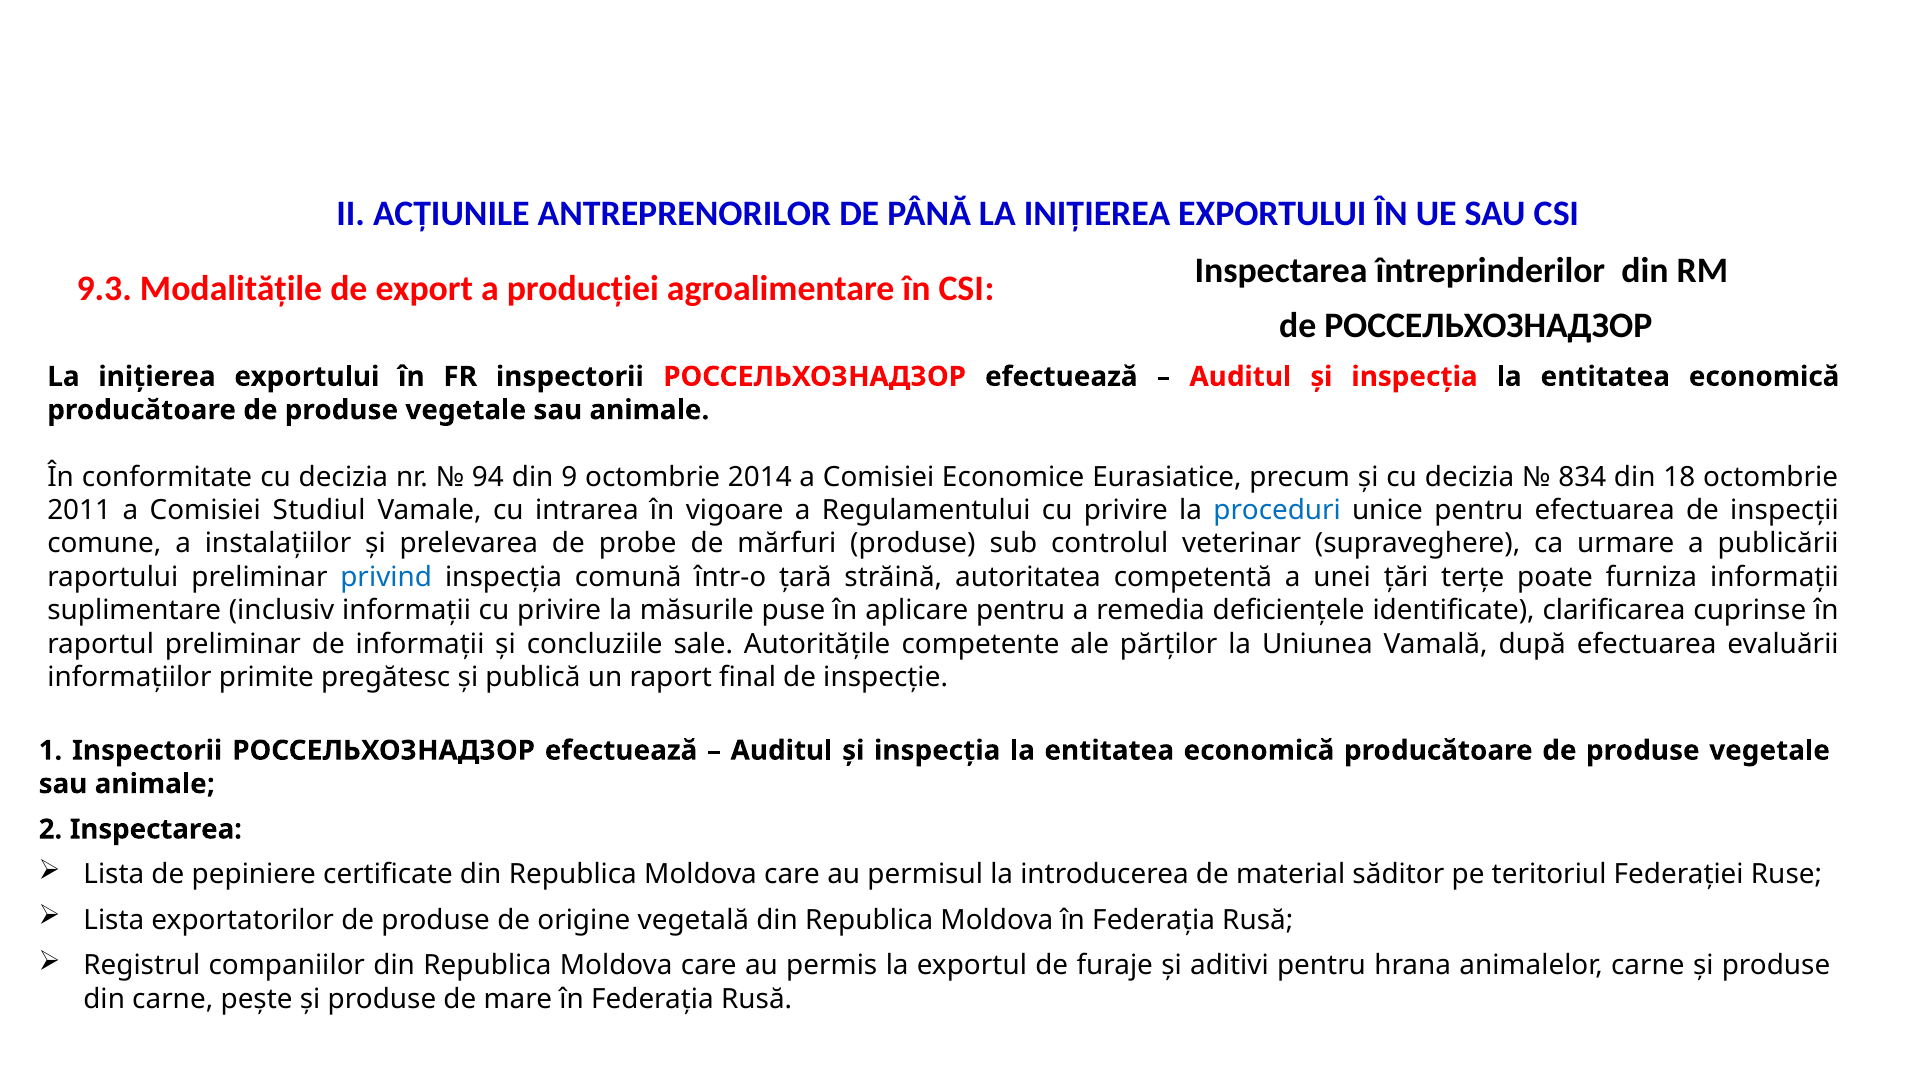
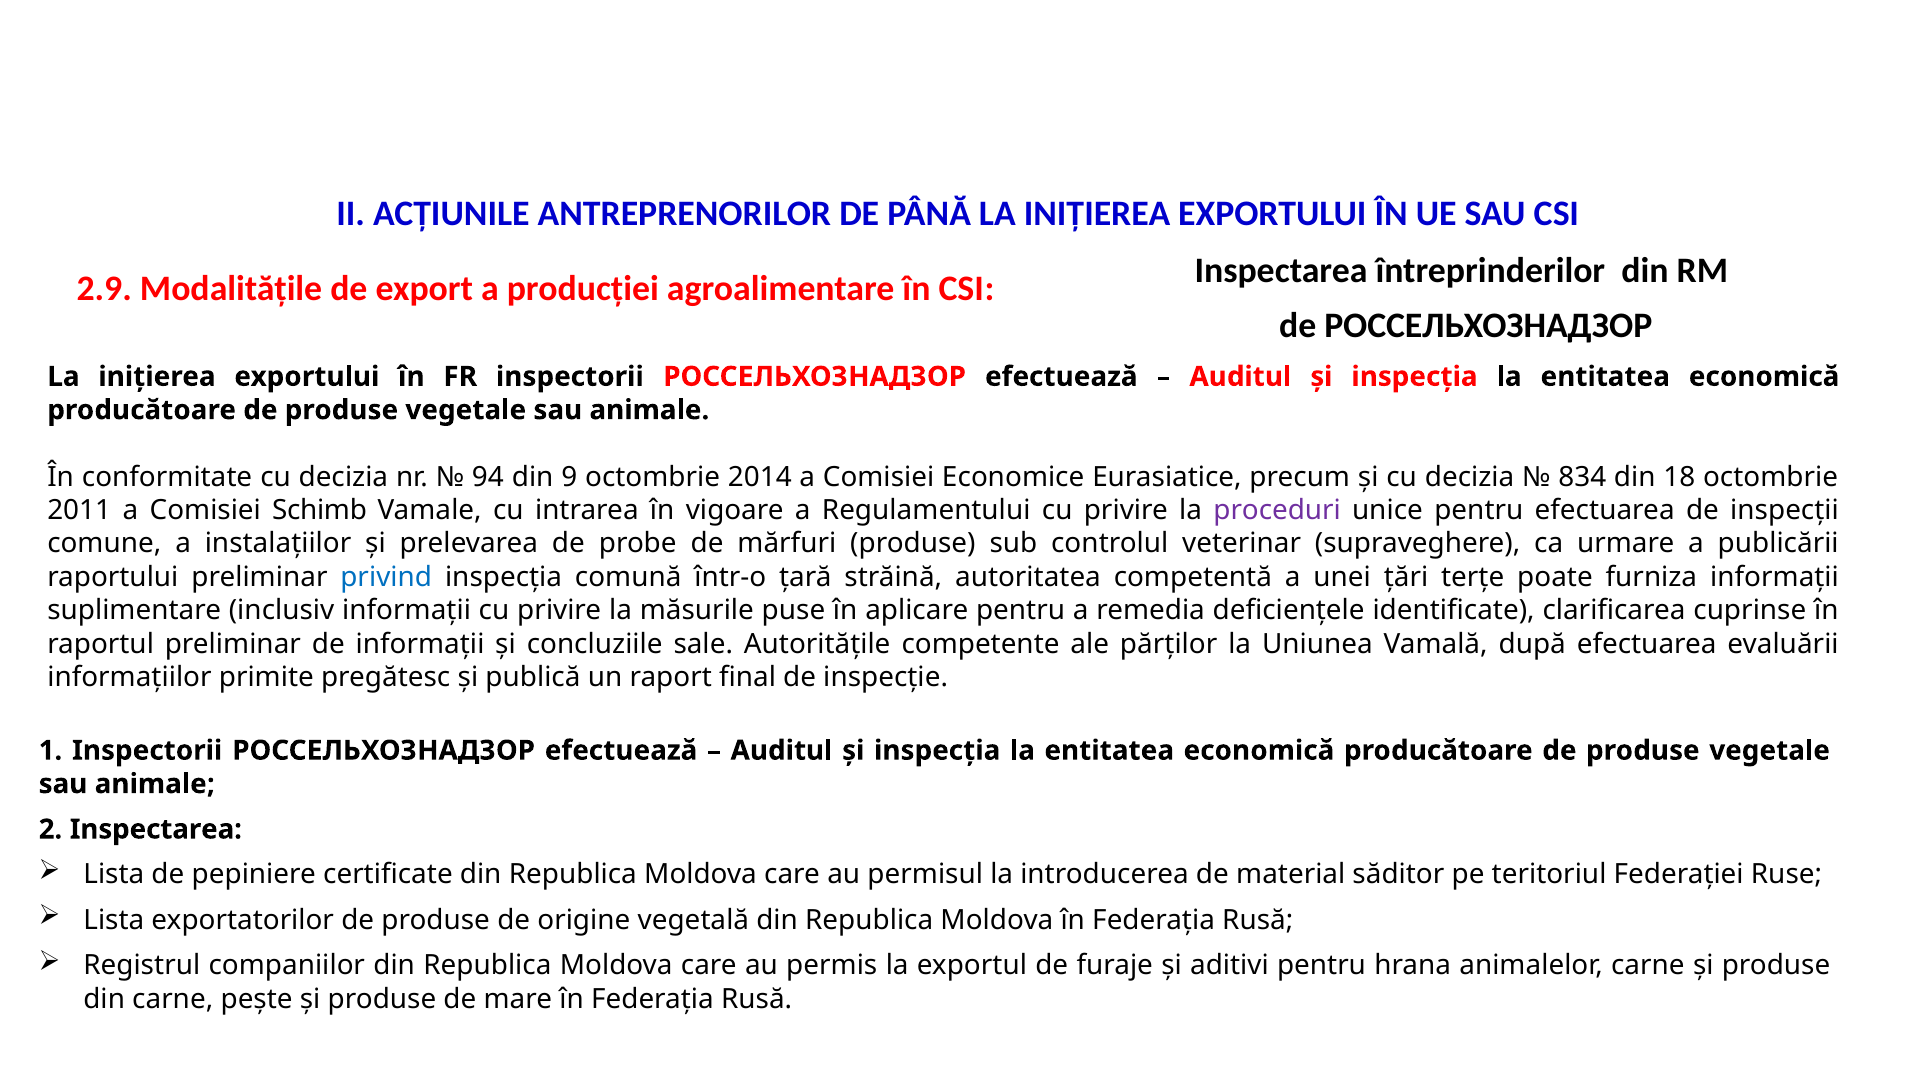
9.3: 9.3 -> 2.9 (104, 288)
Studiul: Studiul -> Schimb (319, 511)
proceduri colour: blue -> purple (1277, 511)
